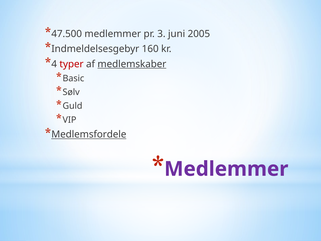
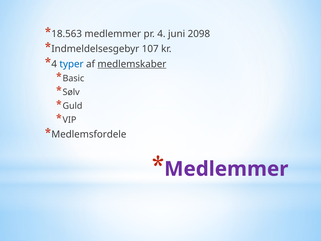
47.500: 47.500 -> 18.563 (67, 34)
pr 3: 3 -> 4 (161, 34)
2005: 2005 -> 2098 (199, 34)
160: 160 -> 107 (150, 49)
typer colour: red -> blue (72, 64)
Medlemsfordele underline: present -> none (89, 134)
